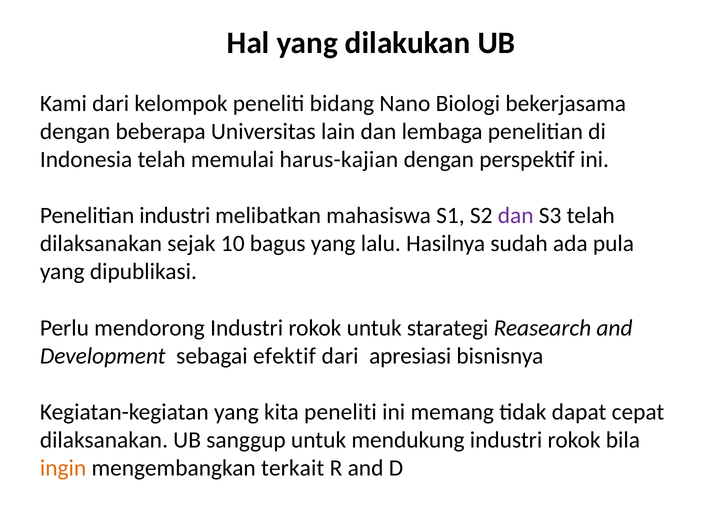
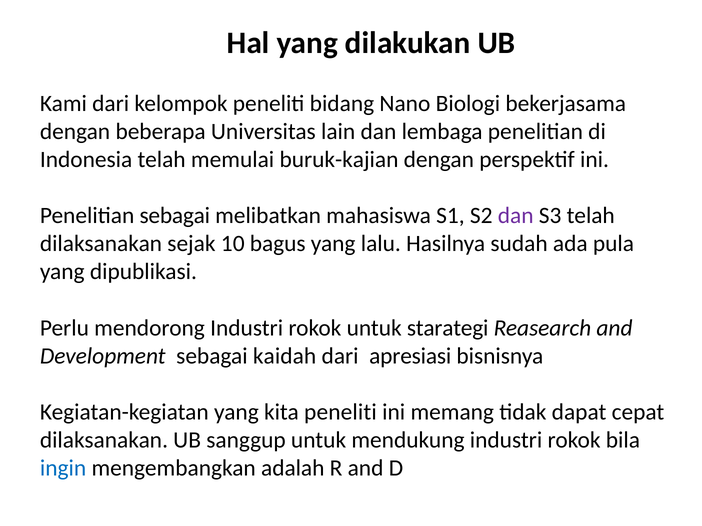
harus-kajian: harus-kajian -> buruk-kajian (339, 160)
Penelitian industri: industri -> sebagai (175, 216)
efektif: efektif -> kaidah (285, 356)
ingin colour: orange -> blue (63, 469)
terkait: terkait -> adalah (293, 469)
